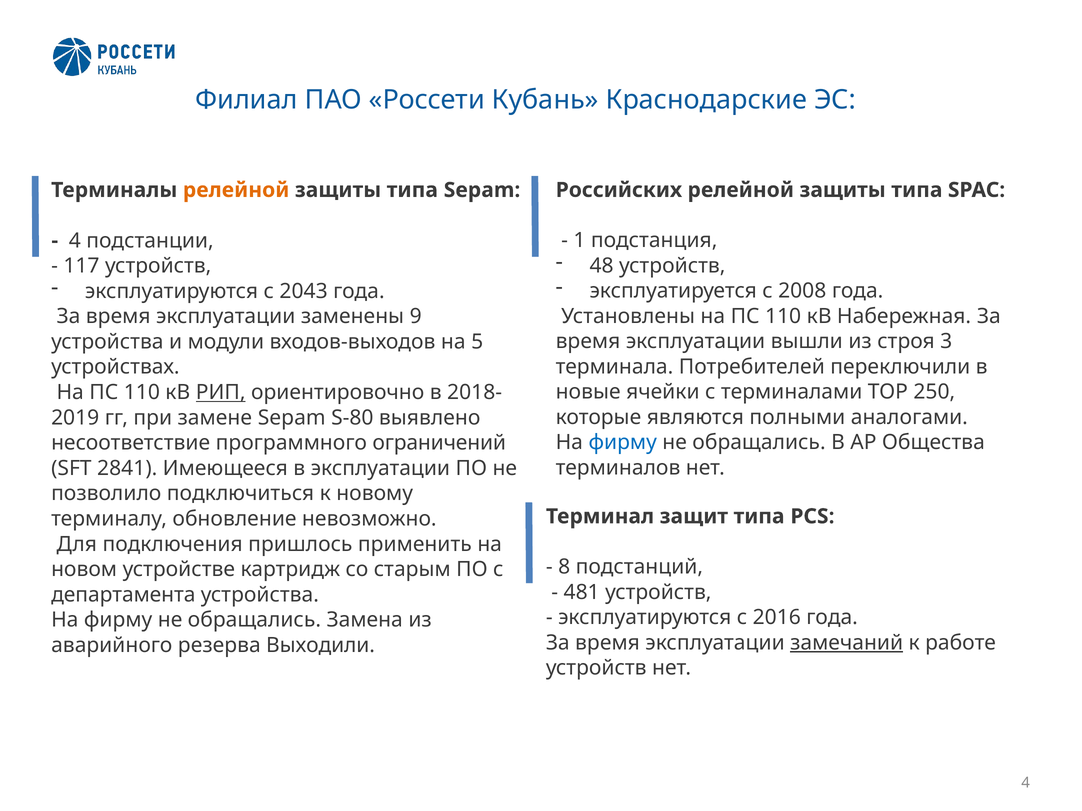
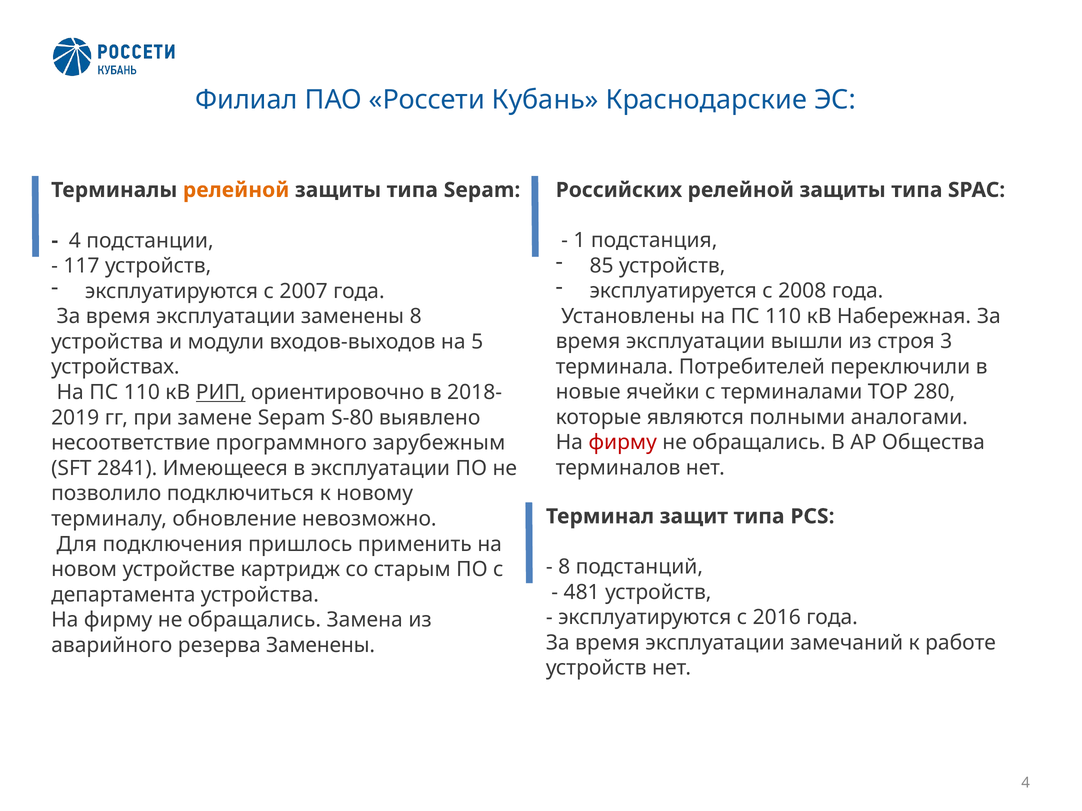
48: 48 -> 85 (602, 266)
2043: 2043 -> 2007 (304, 291)
заменены 9: 9 -> 8 (416, 317)
250: 250 -> 280 (934, 392)
фирму colour: blue -> red (623, 443)
ограничений: ограничений -> зарубежным (439, 443)
замечаний underline: present -> none (847, 643)
резерва Выходили: Выходили -> Заменены (321, 646)
